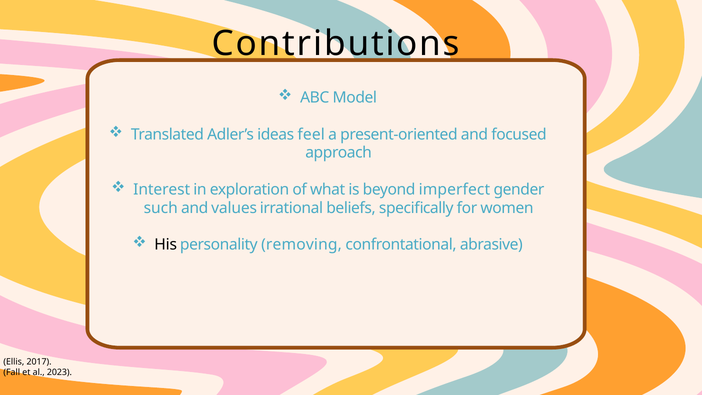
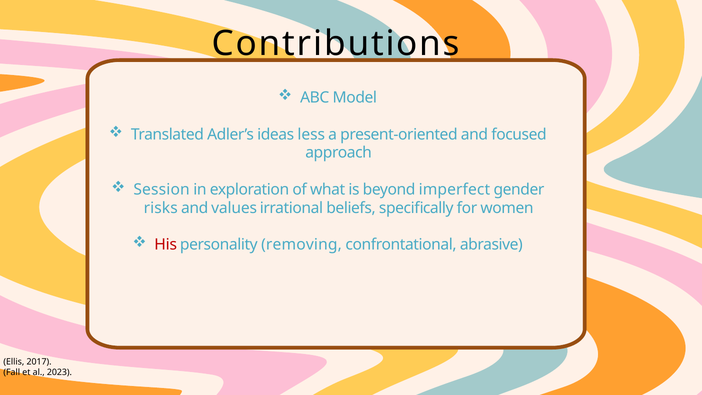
feel: feel -> less (311, 134)
Interest: Interest -> Session (162, 189)
such: such -> risks (161, 208)
His colour: black -> red (166, 245)
